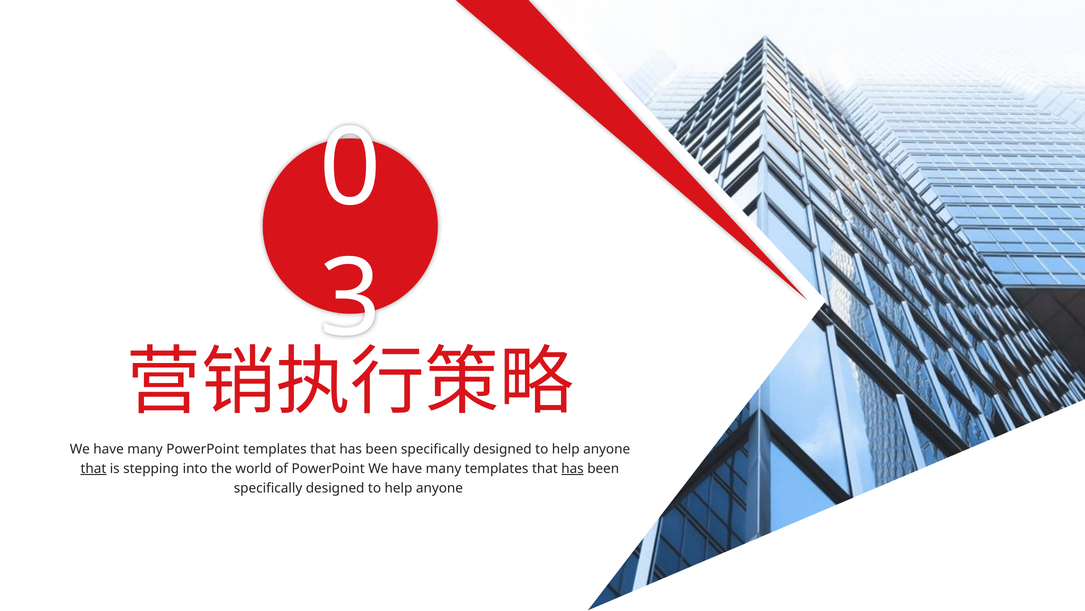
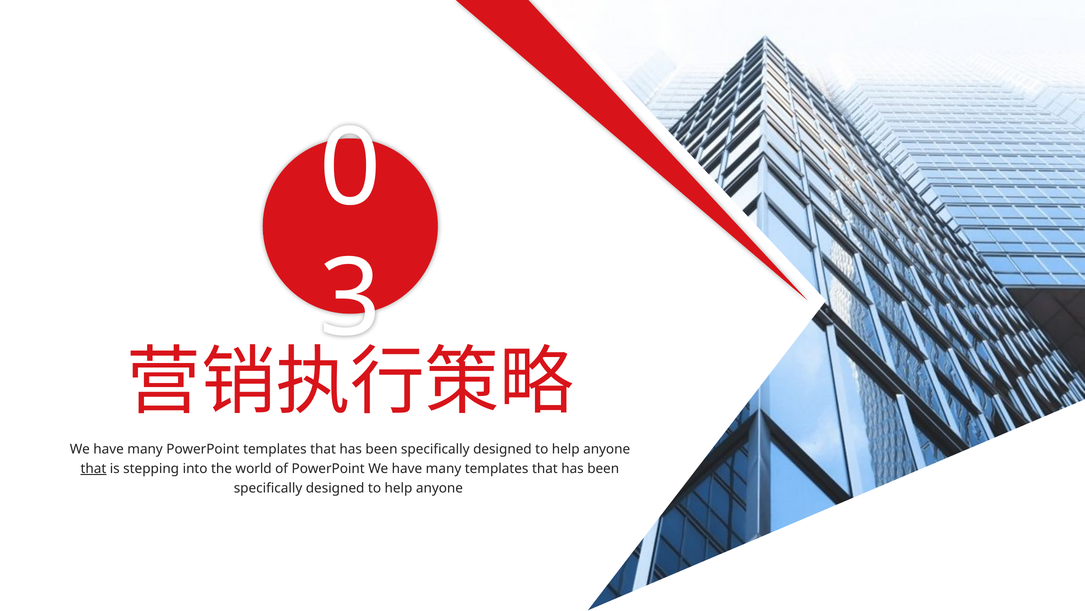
has underline: present -> none (572, 468)
